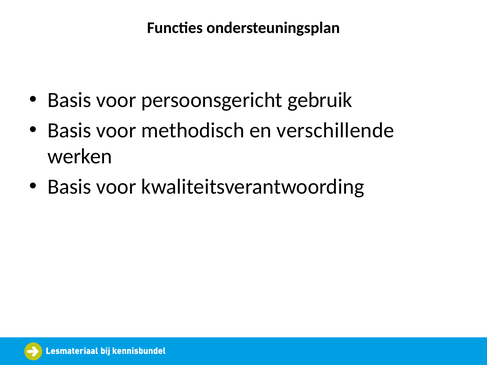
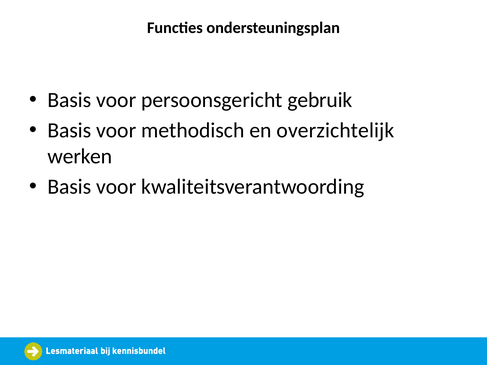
verschillende: verschillende -> overzichtelijk (335, 131)
